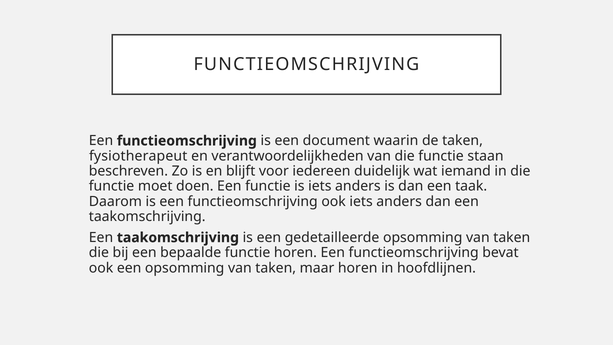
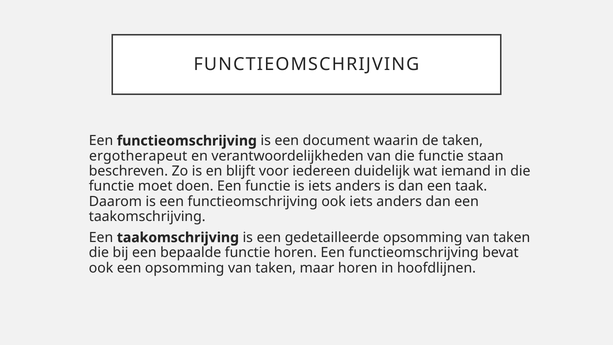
fysiotherapeut: fysiotherapeut -> ergotherapeut (138, 156)
